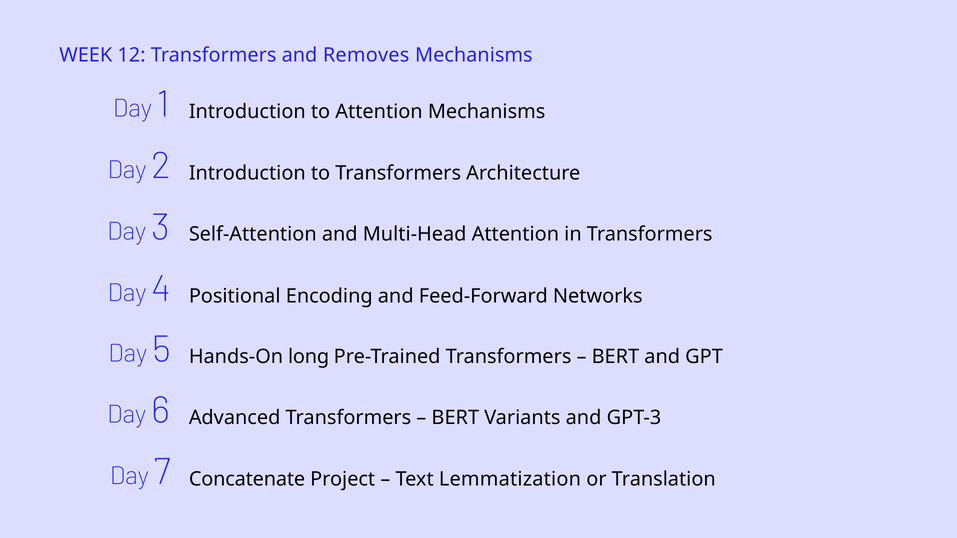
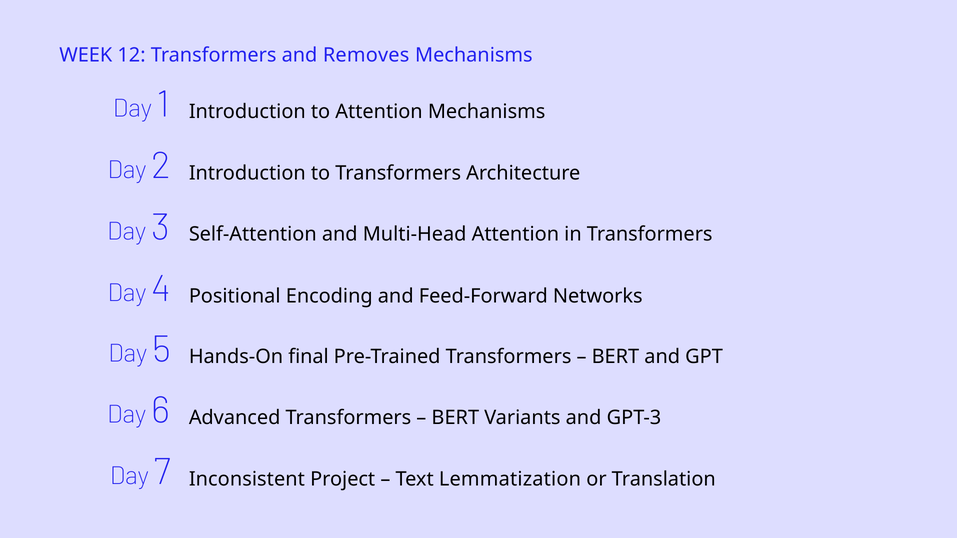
long: long -> final (309, 357)
Concatenate: Concatenate -> Inconsistent (247, 480)
